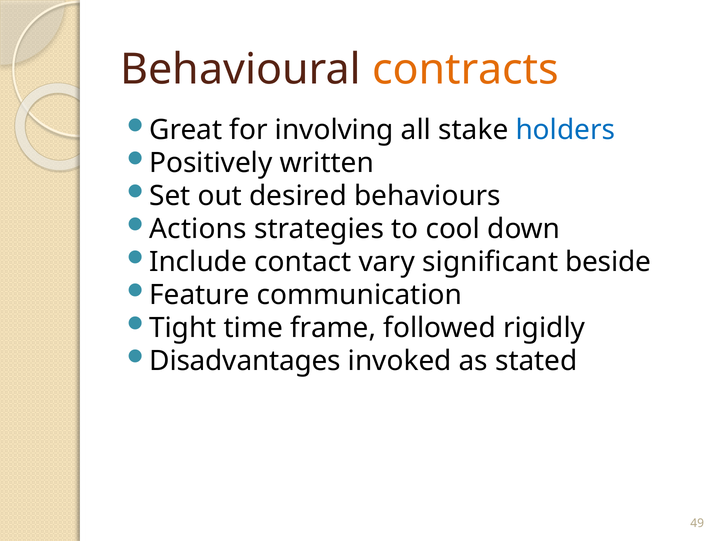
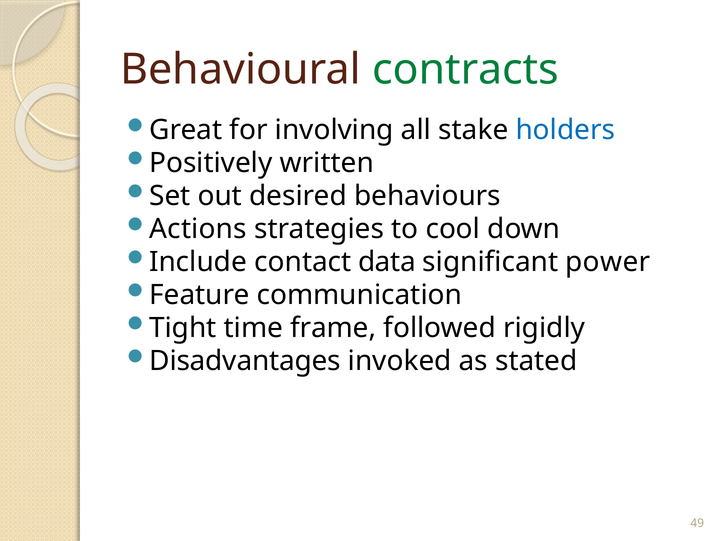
contracts colour: orange -> green (465, 70)
vary: vary -> data (387, 262)
beside: beside -> power (608, 262)
